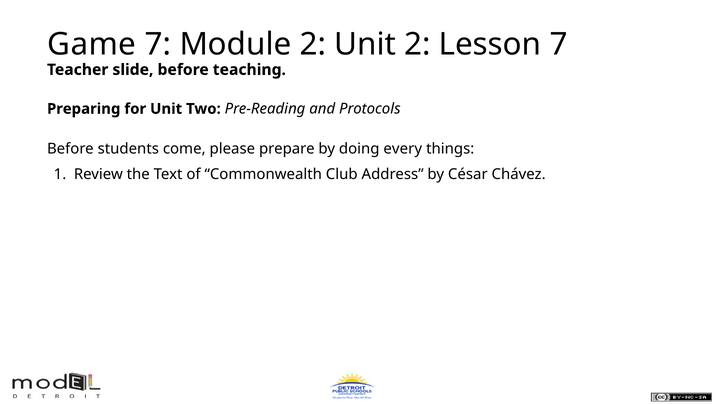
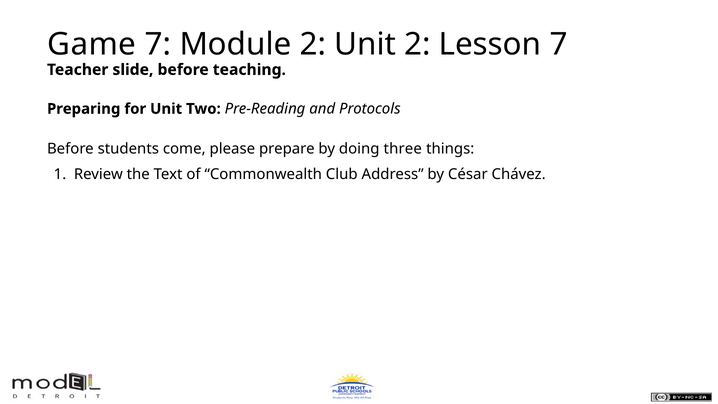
every: every -> three (403, 149)
